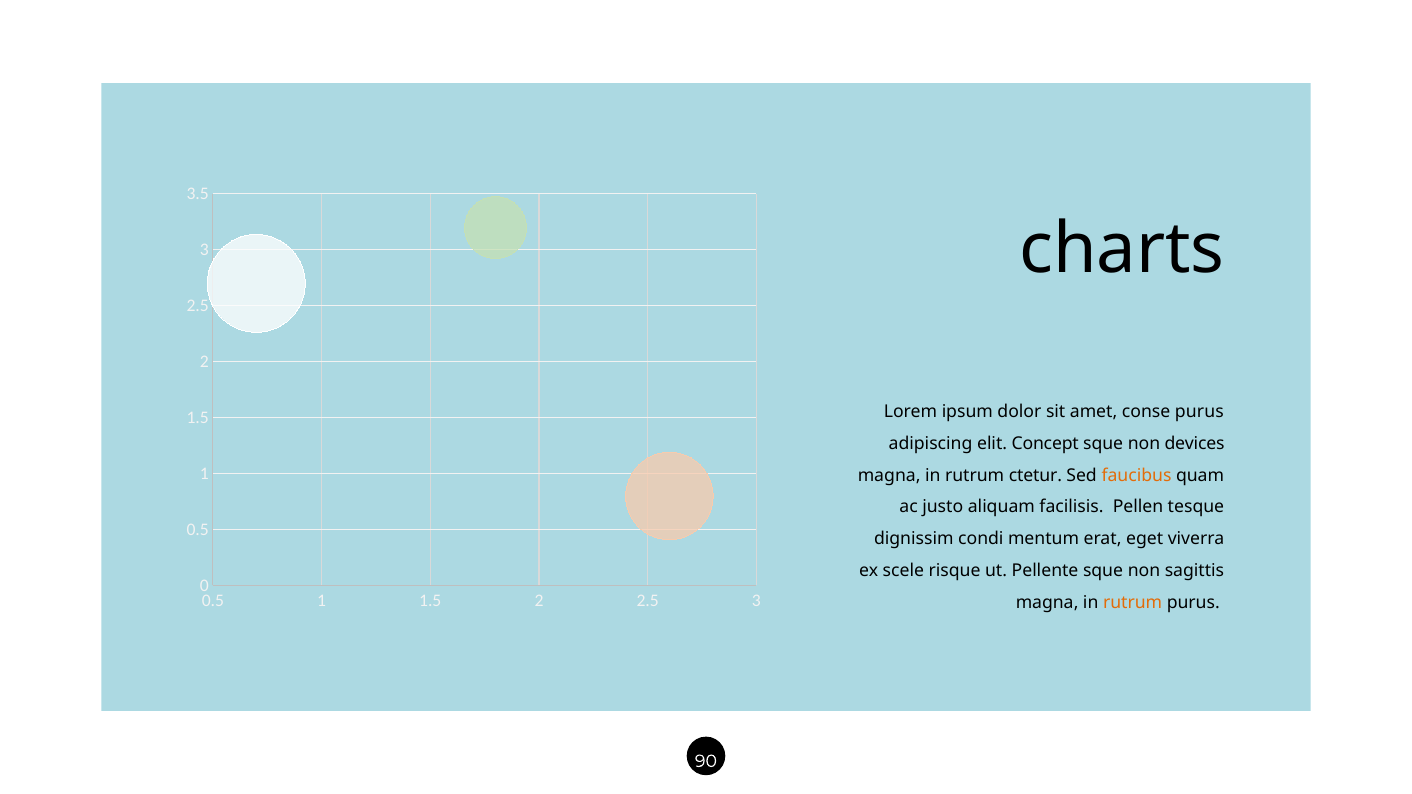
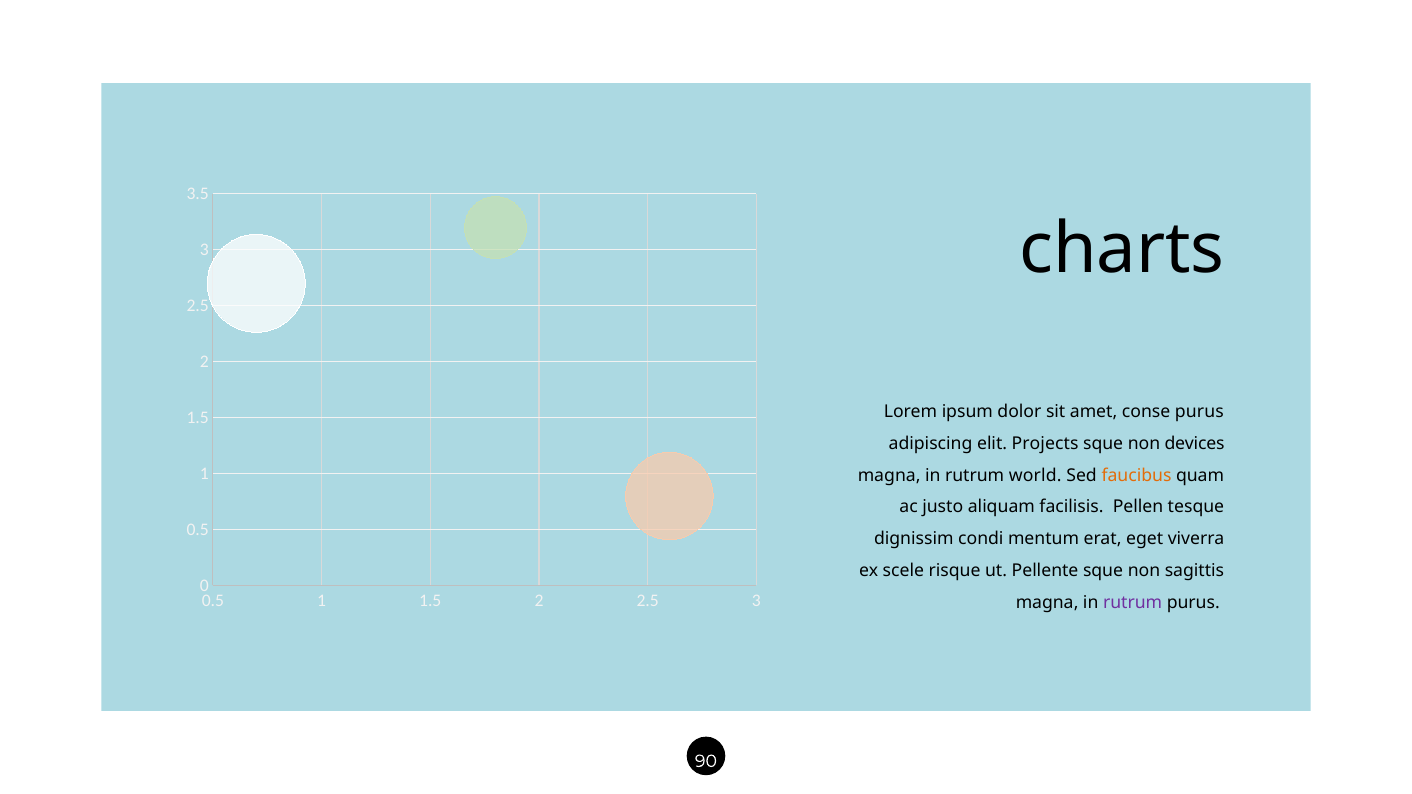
Concept: Concept -> Projects (1045, 444)
ctetur: ctetur -> world (1035, 476)
rutrum colour: orange -> purple (1133, 603)
